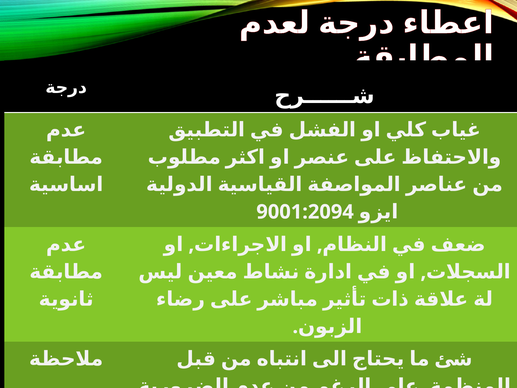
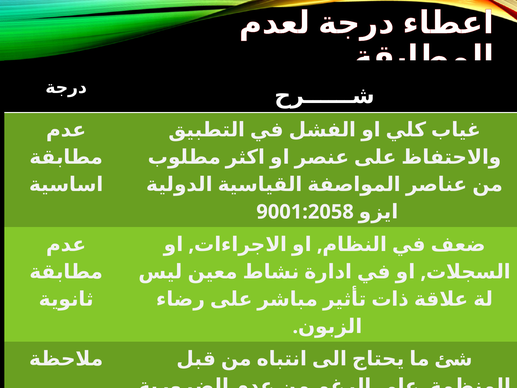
9001:2094: 9001:2094 -> 9001:2058 (305, 212)
